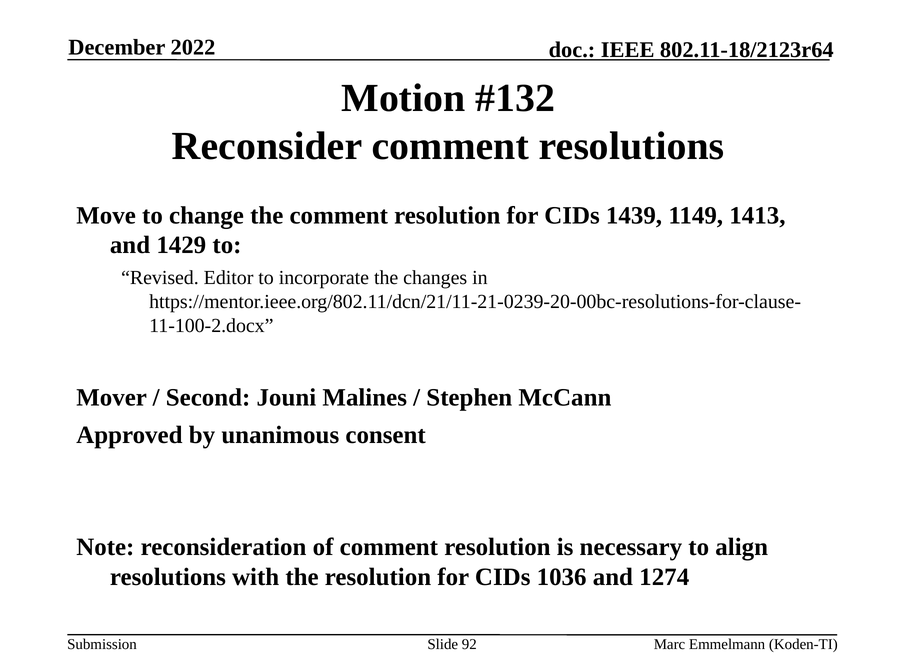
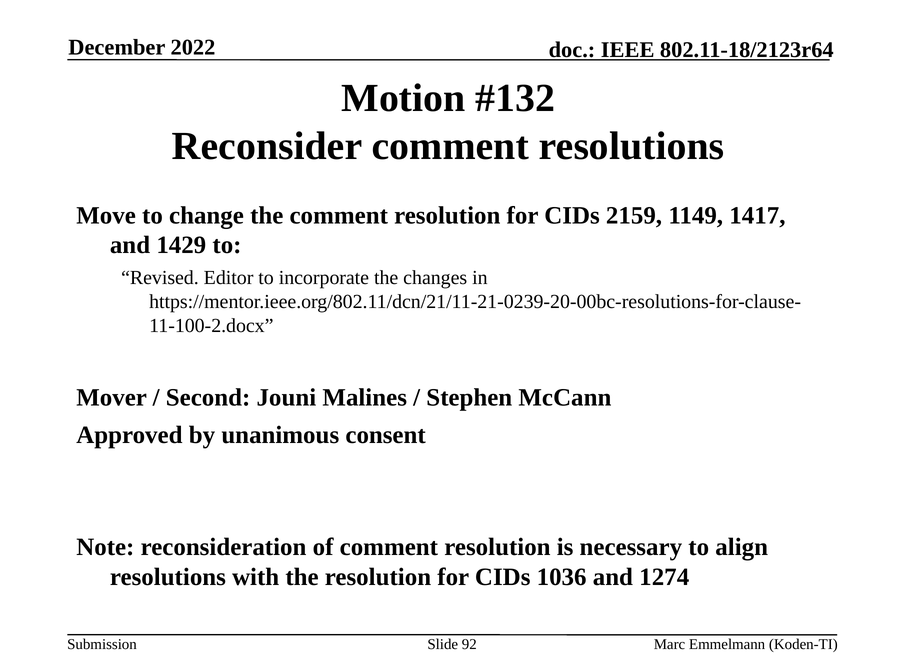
1439: 1439 -> 2159 (634, 216)
1413: 1413 -> 1417 (757, 216)
